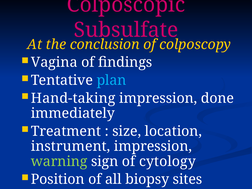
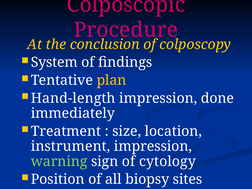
Subsulfate: Subsulfate -> Procedure (126, 30)
Vagina: Vagina -> System (54, 62)
plan colour: light blue -> yellow (112, 80)
Hand-taking: Hand-taking -> Hand-length (73, 98)
